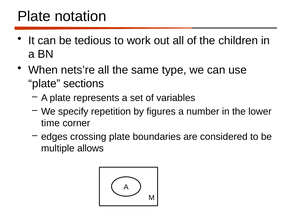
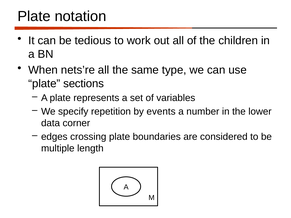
figures: figures -> events (161, 112)
time: time -> data (51, 123)
allows: allows -> length (90, 148)
